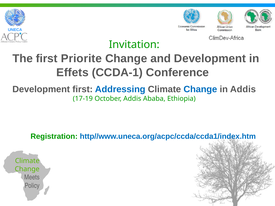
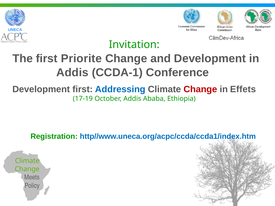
Effets: Effets -> Addis (72, 73)
Change colour: blue -> red (200, 89)
in Addis: Addis -> Effets (243, 89)
